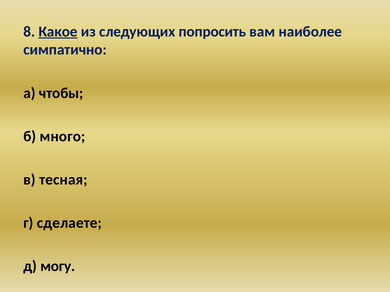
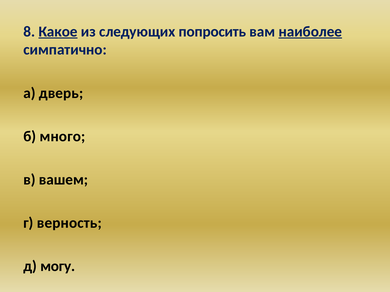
наиболее underline: none -> present (310, 32)
чтобы: чтобы -> дверь (61, 93)
тесная: тесная -> вашем (63, 180)
сделаете: сделаете -> верность (69, 223)
